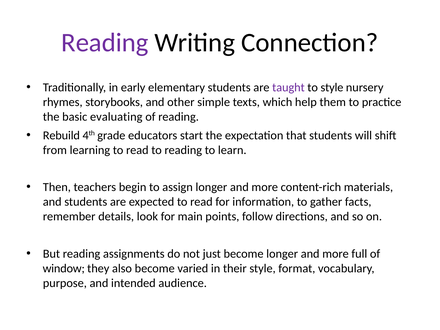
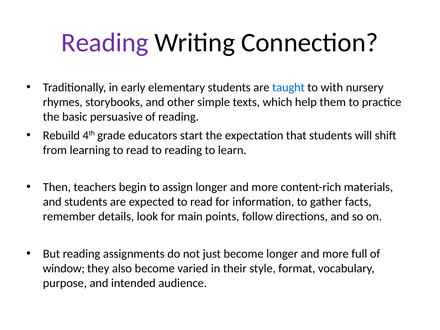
taught colour: purple -> blue (288, 87)
to style: style -> with (332, 87)
evaluating: evaluating -> persuasive (116, 117)
